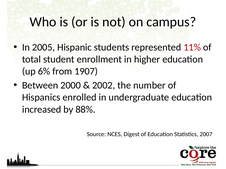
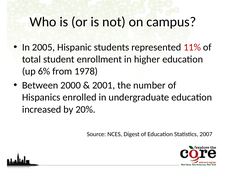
1907: 1907 -> 1978 (86, 72)
2002: 2002 -> 2001 (104, 86)
88%: 88% -> 20% (86, 110)
